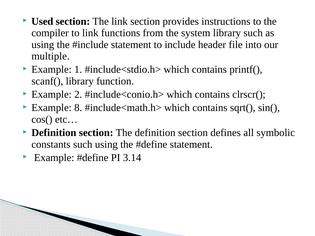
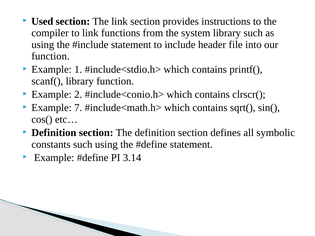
multiple: multiple -> function (51, 56)
8: 8 -> 7 (78, 108)
